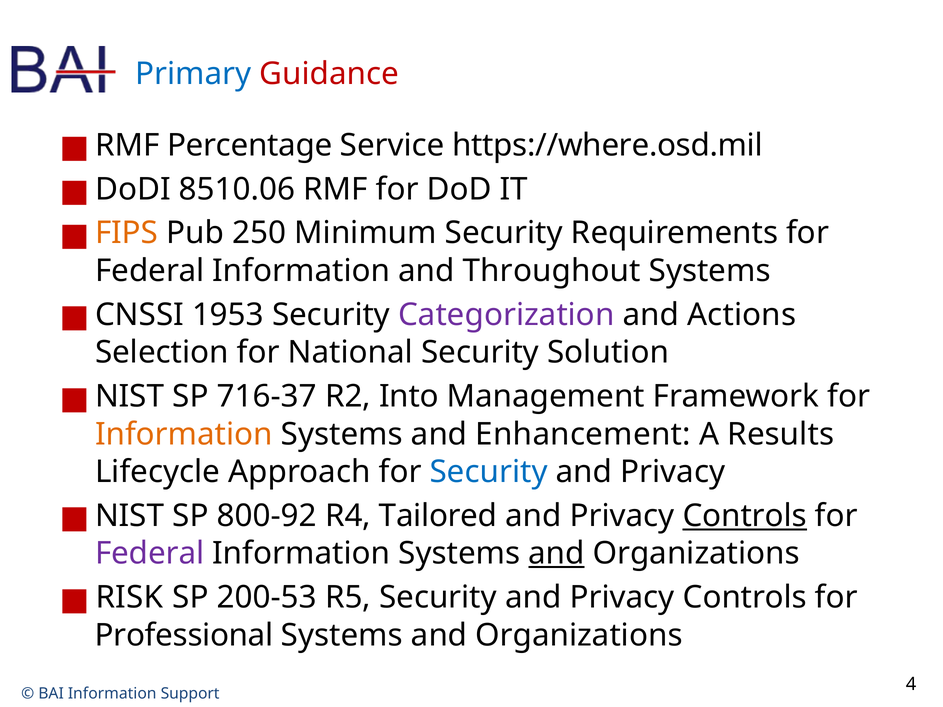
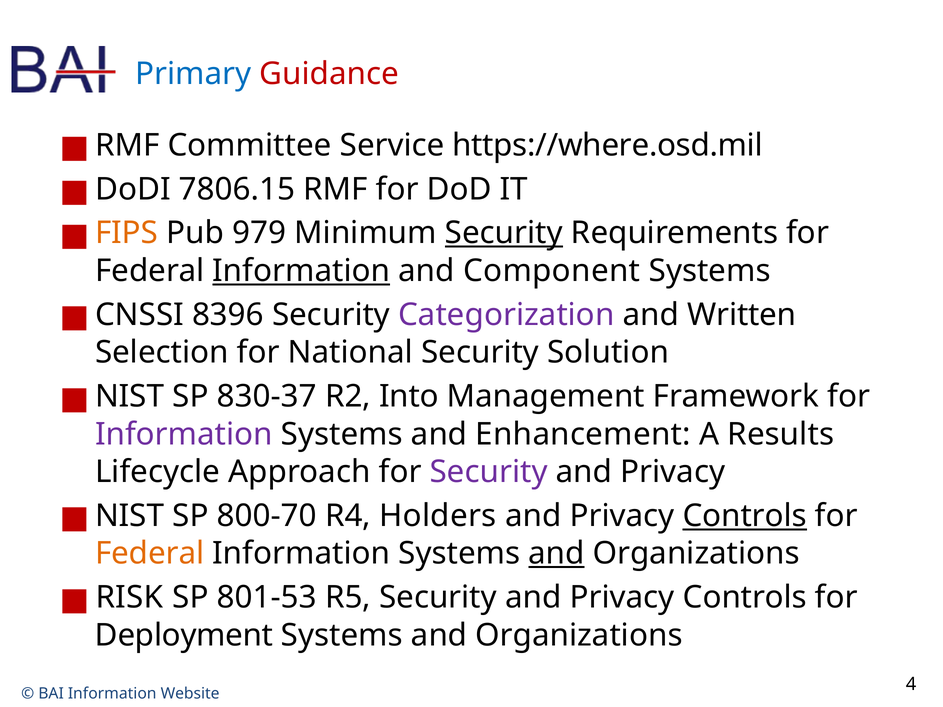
Percentage: Percentage -> Committee (250, 145)
8510.06: 8510.06 -> 7806.15 (237, 189)
250: 250 -> 979 (259, 233)
Security underline: none -> present (504, 233)
Information underline: none -> present (301, 271)
Throughout: Throughout -> Component (552, 271)
1953: 1953 -> 8396 (228, 315)
Actions: Actions -> Written (742, 315)
716-37: 716-37 -> 830-37 (267, 397)
Information colour: orange -> purple (184, 434)
Security colour: blue -> purple (489, 472)
800-92: 800-92 -> 800-70 (267, 516)
Tailored: Tailored -> Holders (438, 516)
Federal colour: purple -> orange (150, 554)
200-53: 200-53 -> 801-53 (267, 598)
Professional: Professional -> Deployment (184, 636)
Support: Support -> Website (190, 694)
